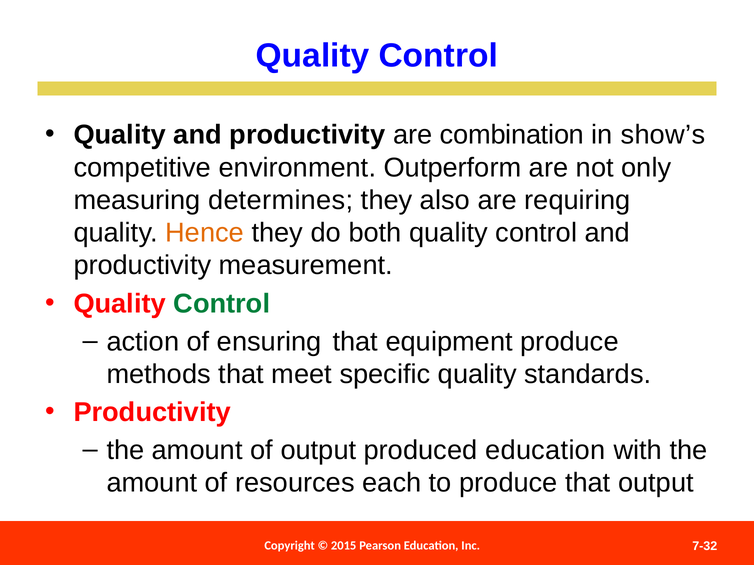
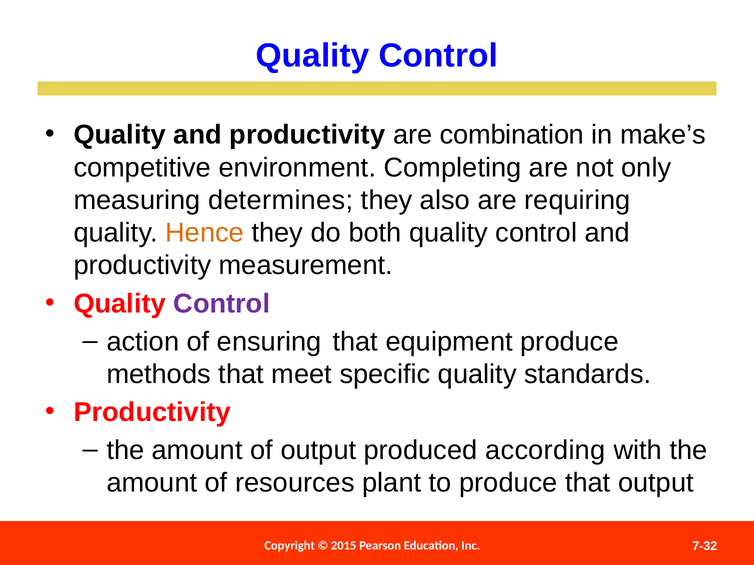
show’s: show’s -> make’s (663, 135)
Outperform: Outperform -> Completing (453, 168)
Control colour: green -> purple (222, 304)
produced education: education -> according (545, 451)
each: each -> plant (392, 483)
